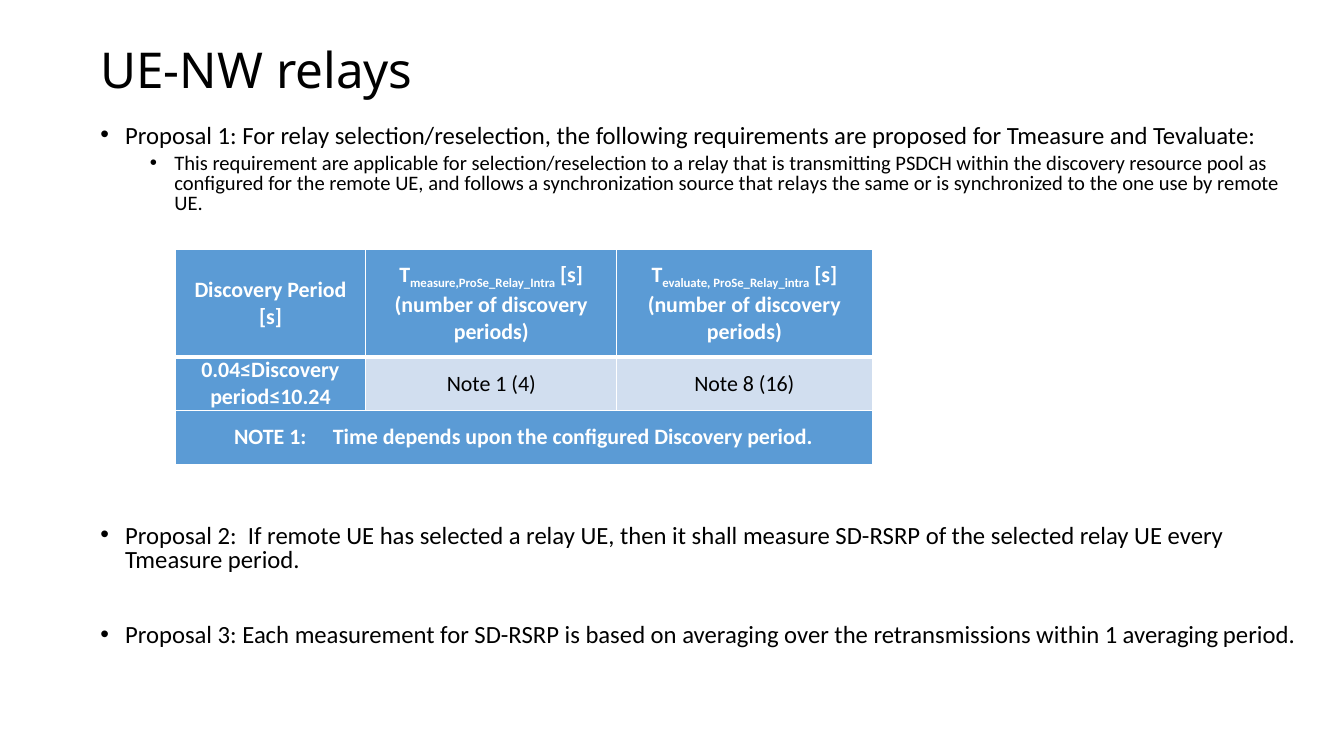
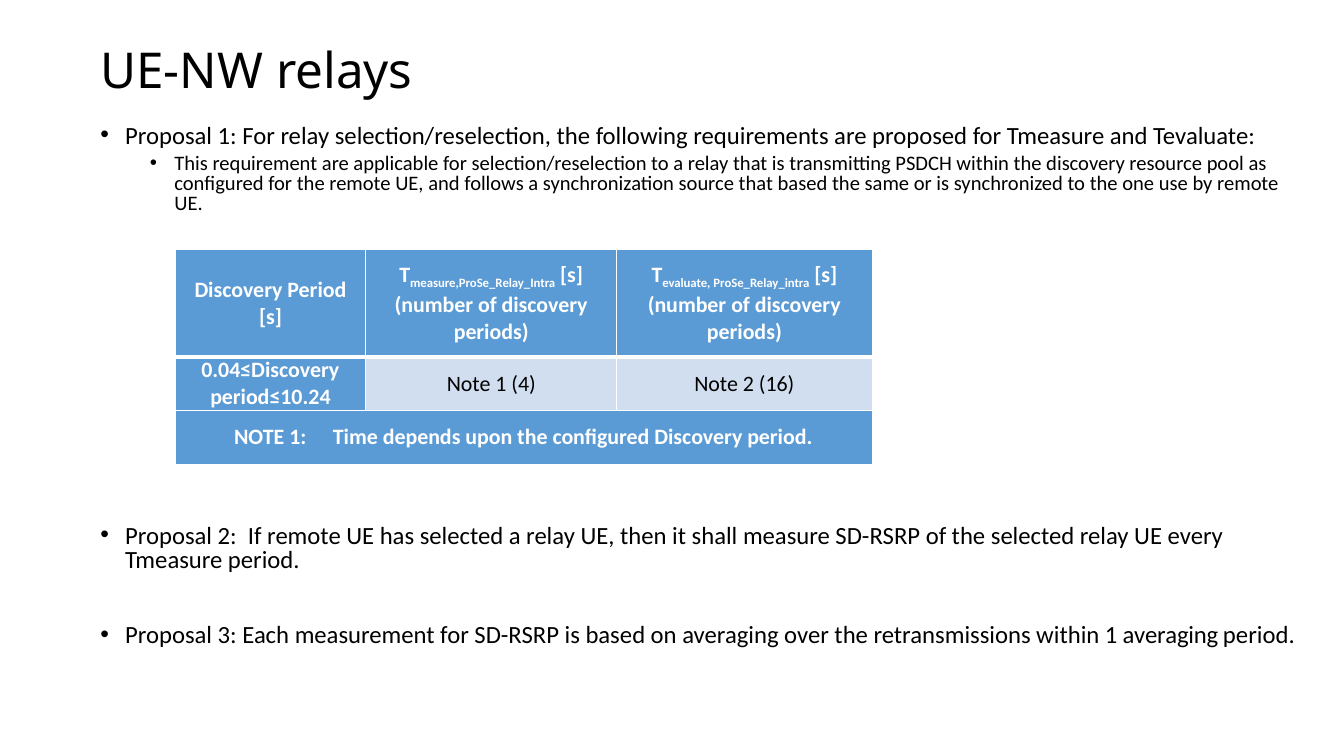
that relays: relays -> based (803, 184)
Note 8: 8 -> 2 (748, 384)
